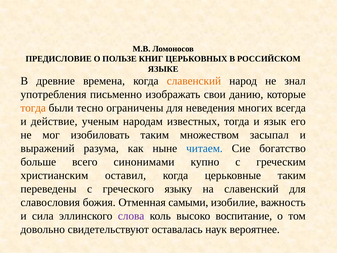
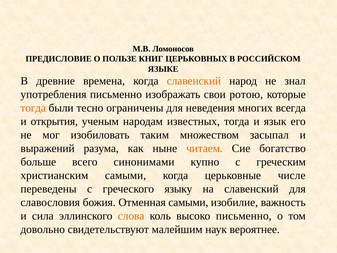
данию: данию -> ротою (246, 94)
действие: действие -> открытия (54, 121)
читаем colour: blue -> orange (204, 148)
христианским оставил: оставил -> самыми (126, 175)
церьковные таким: таким -> числе (292, 175)
слова colour: purple -> orange (131, 216)
высоко воспитание: воспитание -> письменно (244, 216)
оставалась: оставалась -> малейшим (177, 229)
